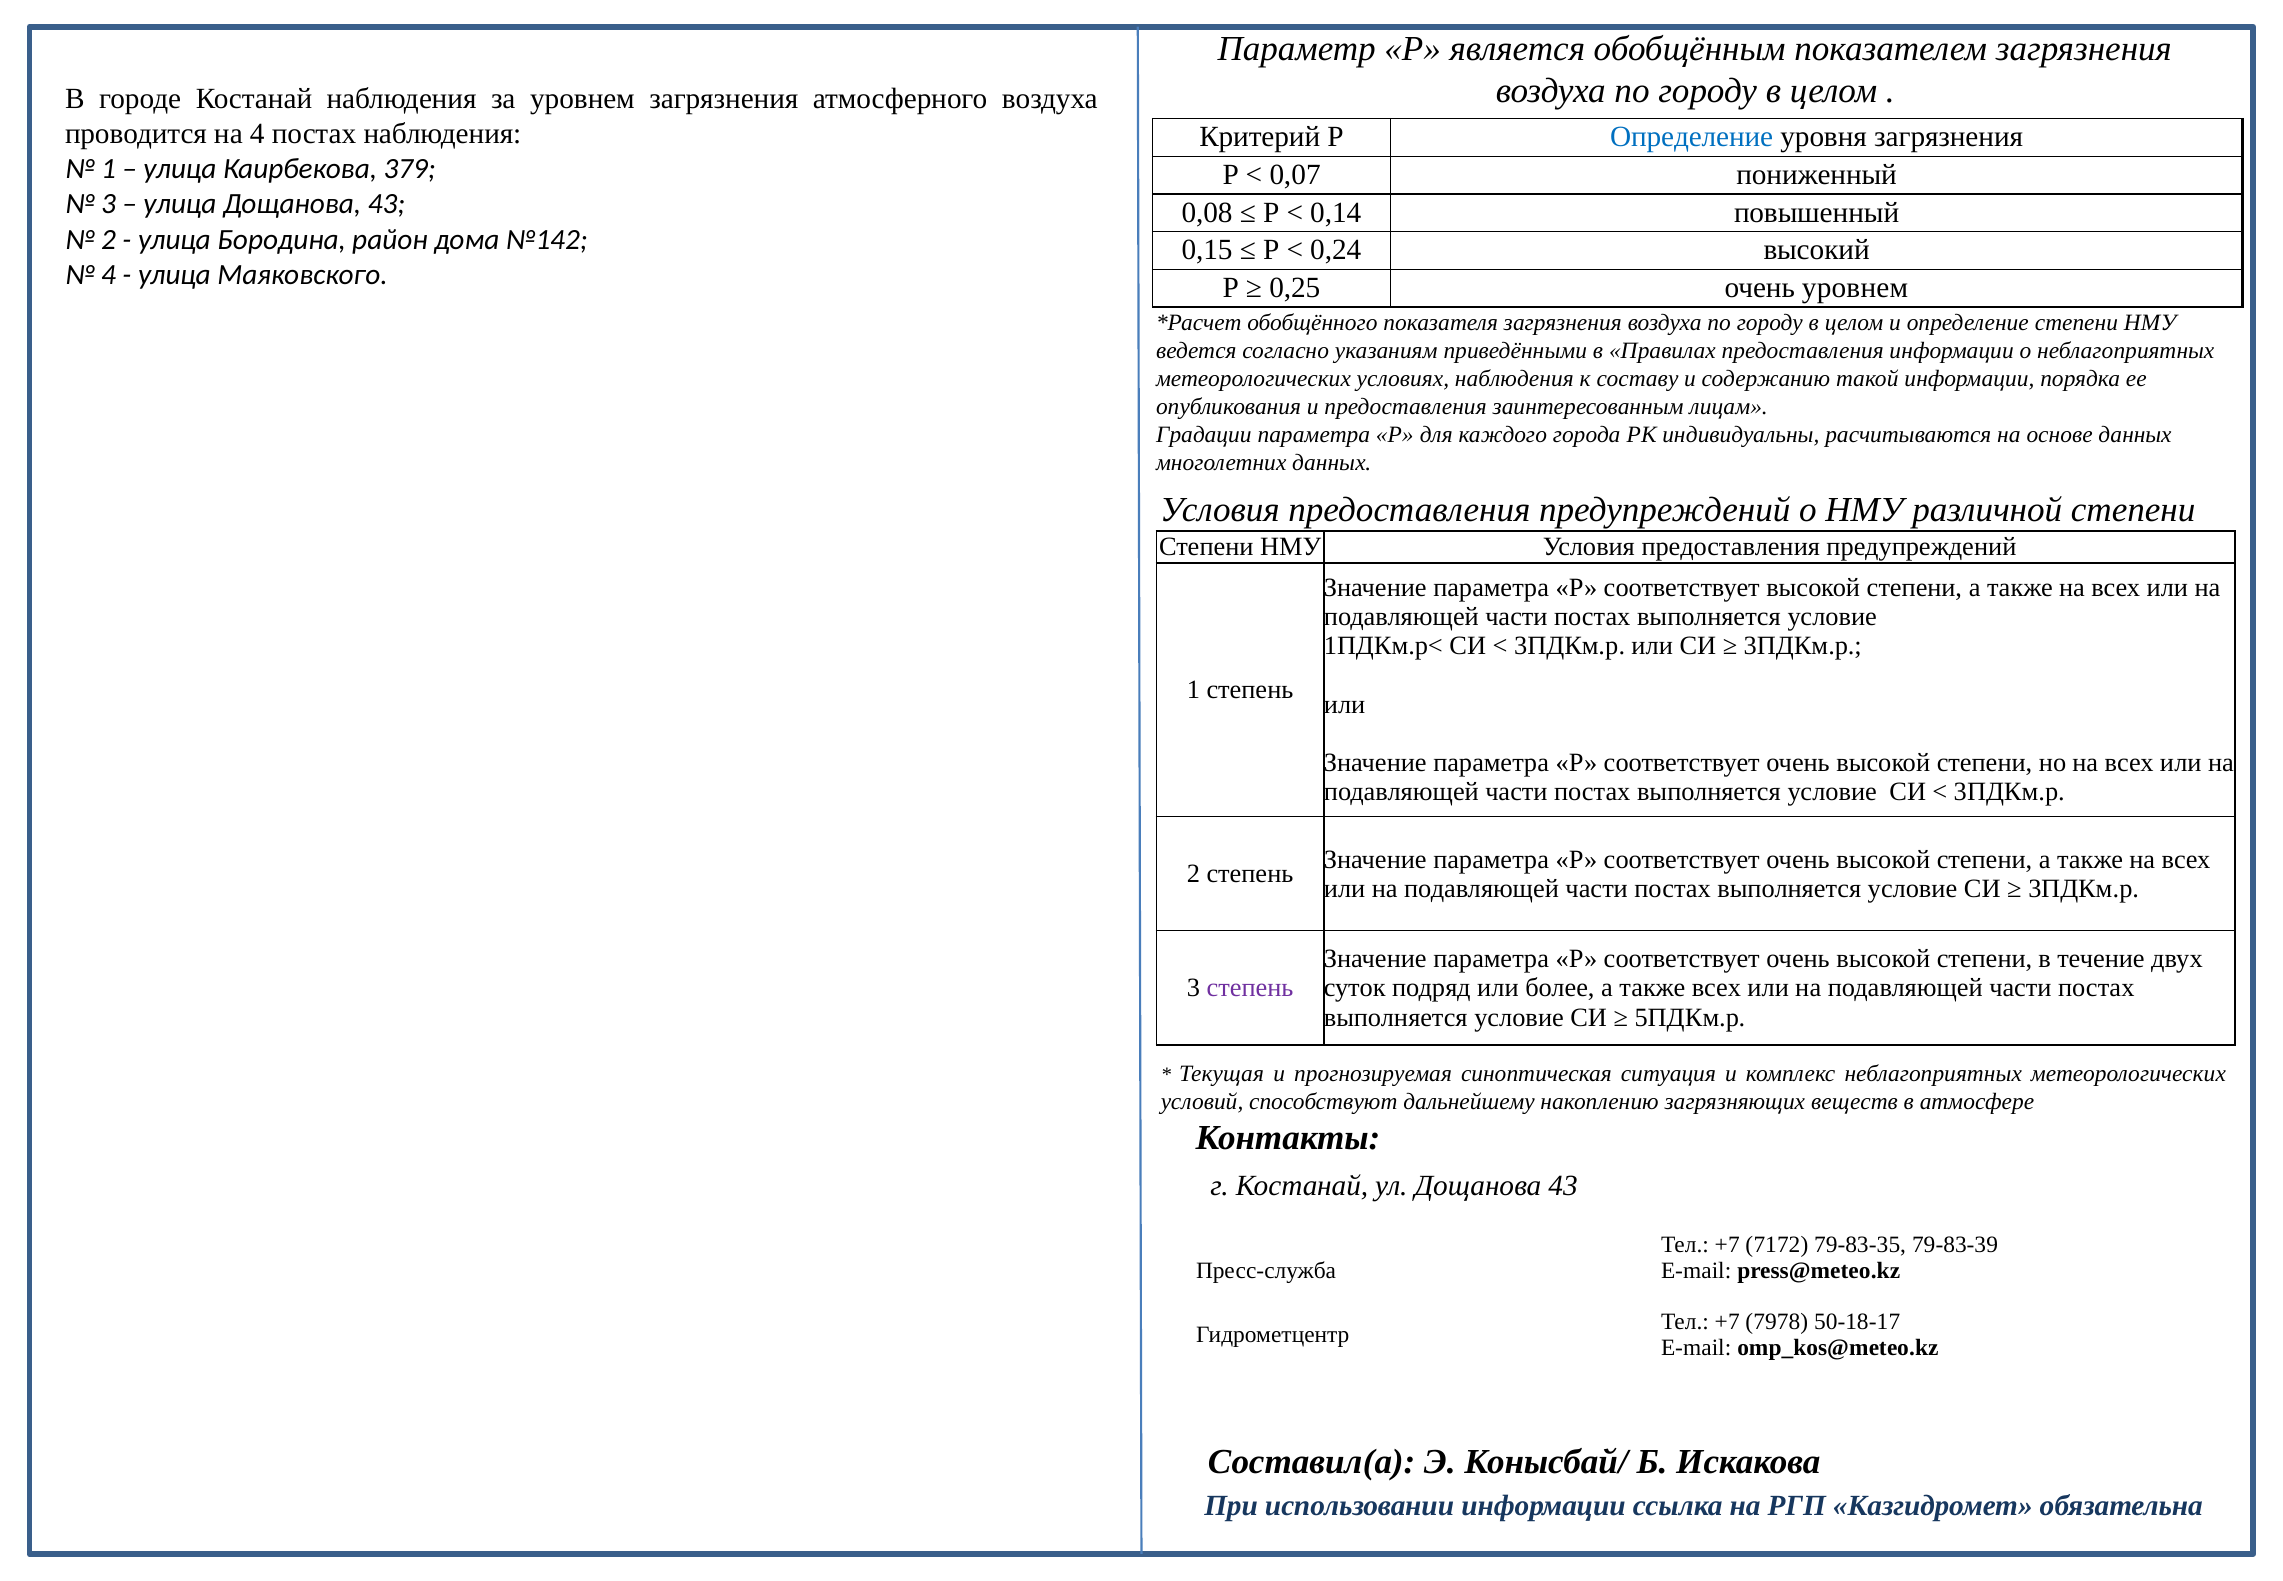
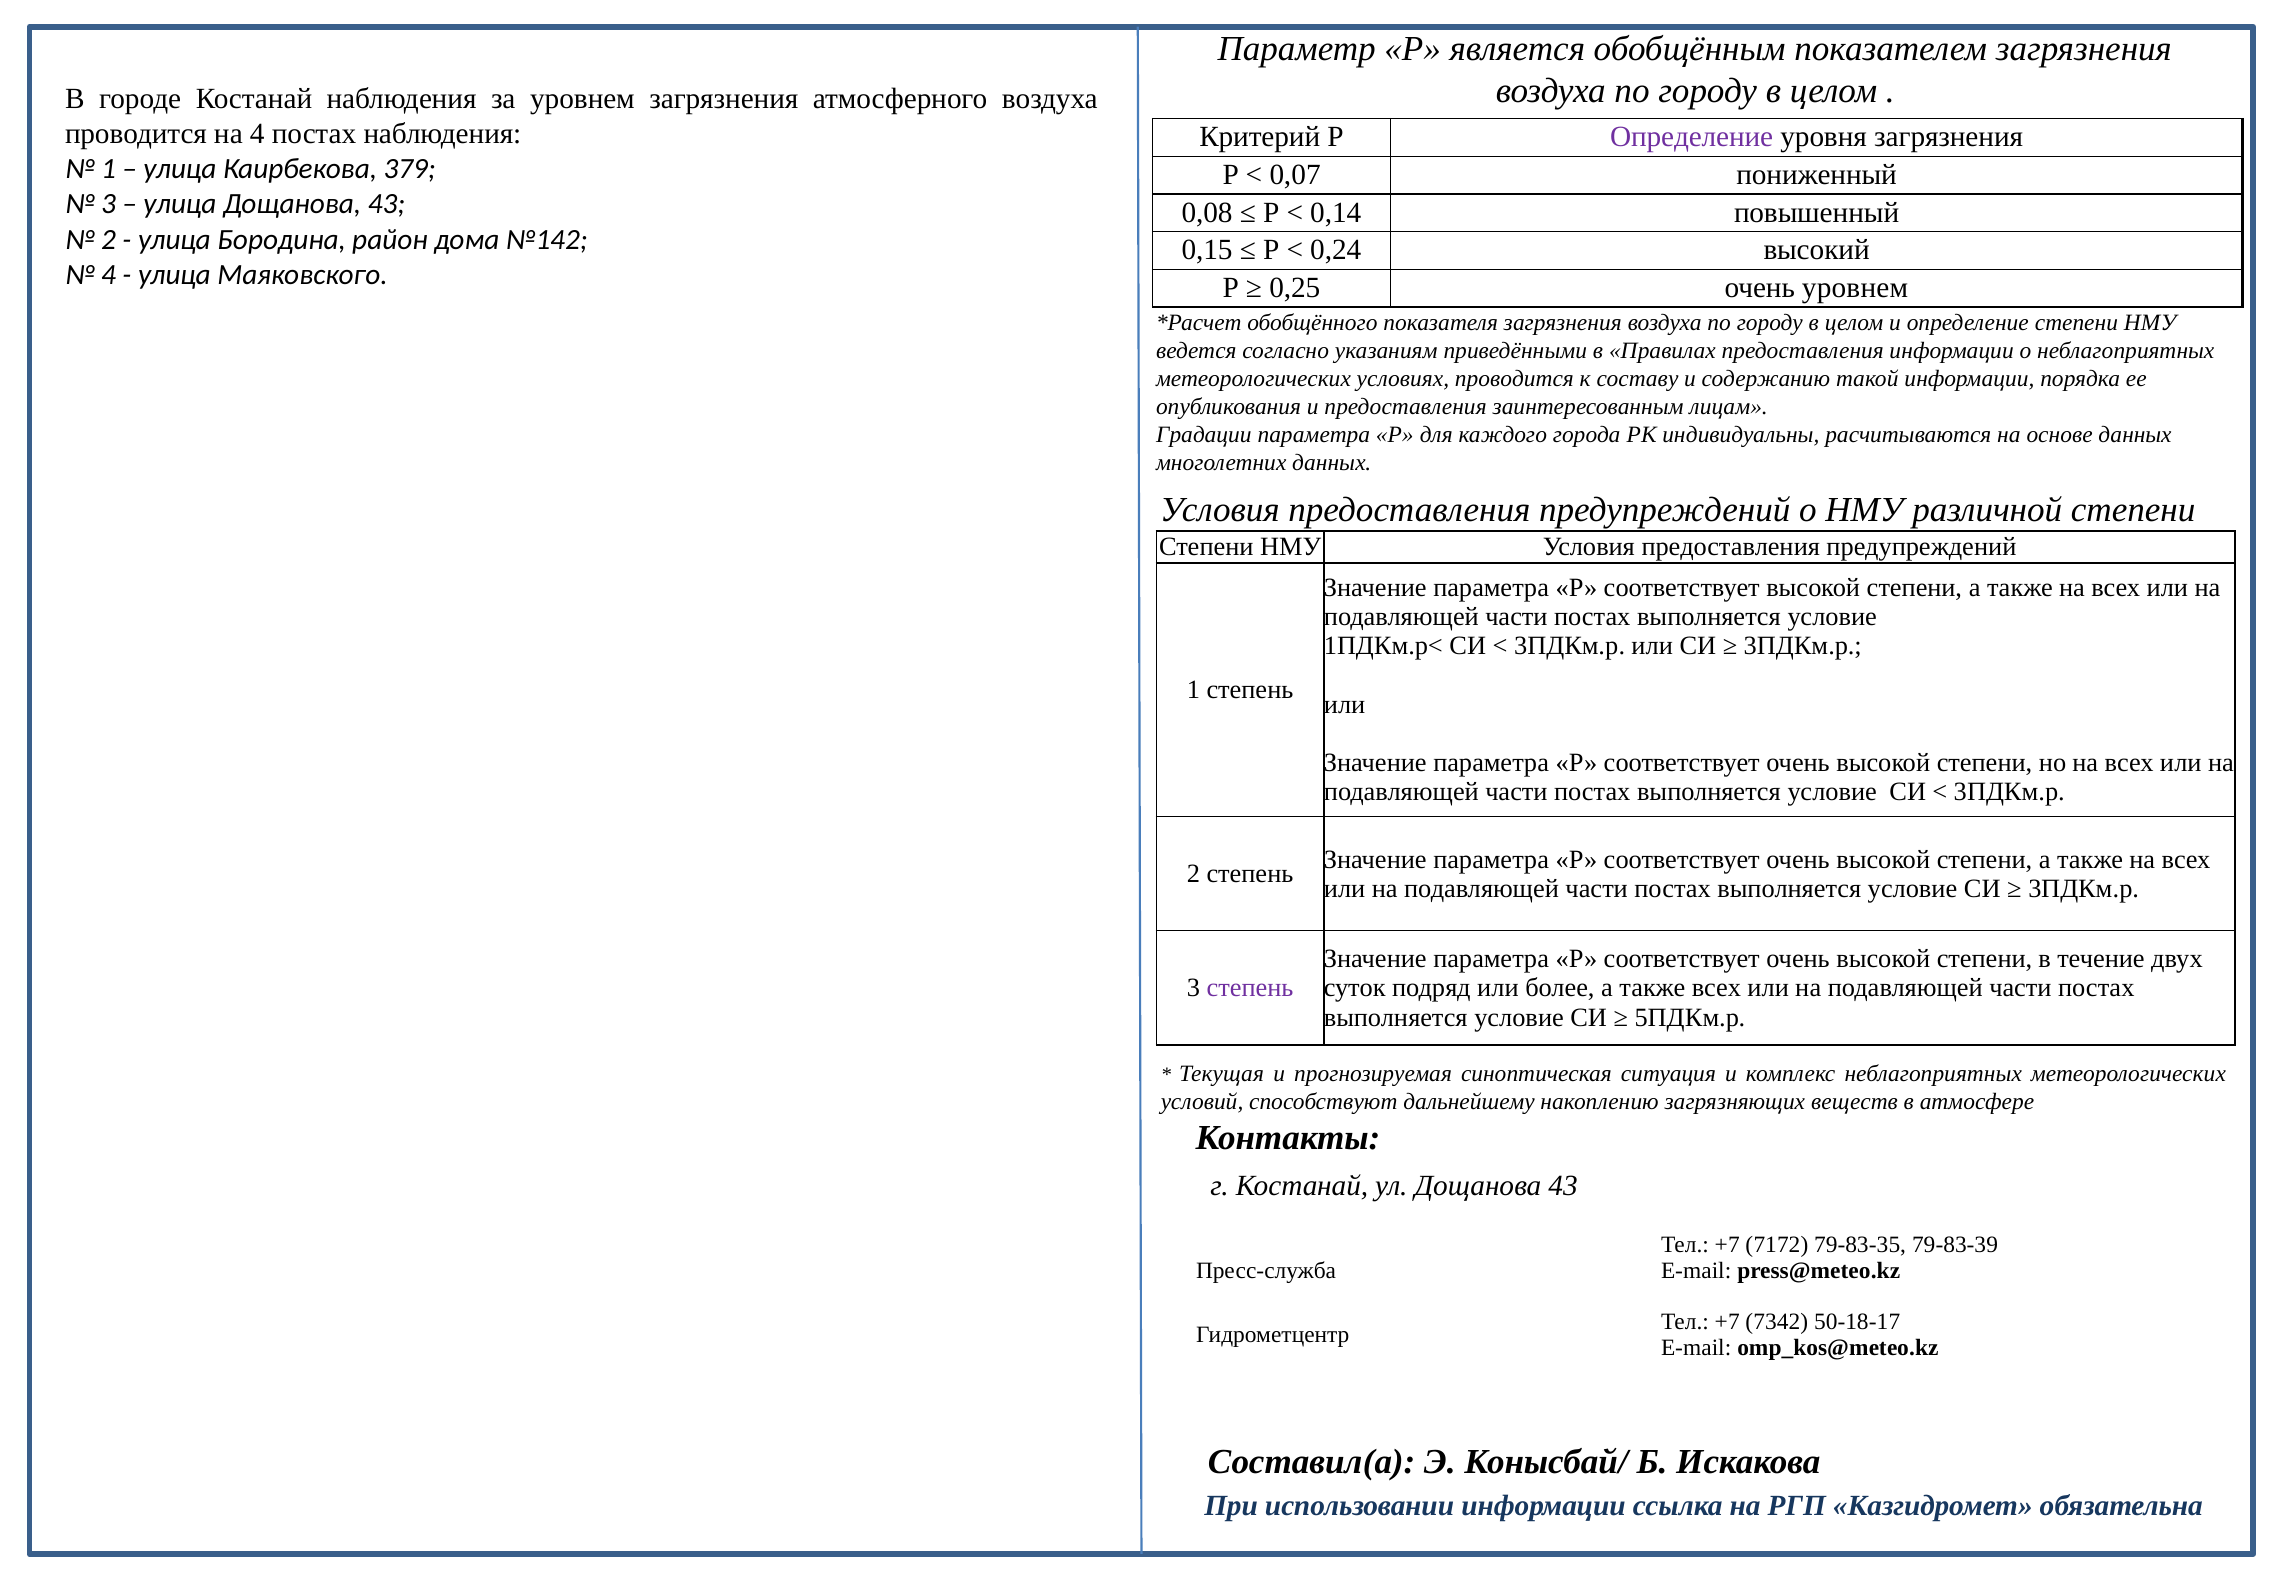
Определение colour: blue -> purple (1692, 137)
условиях наблюдения: наблюдения -> проводится (1514, 379)
7978: 7978 -> 7342 (1777, 1322)
